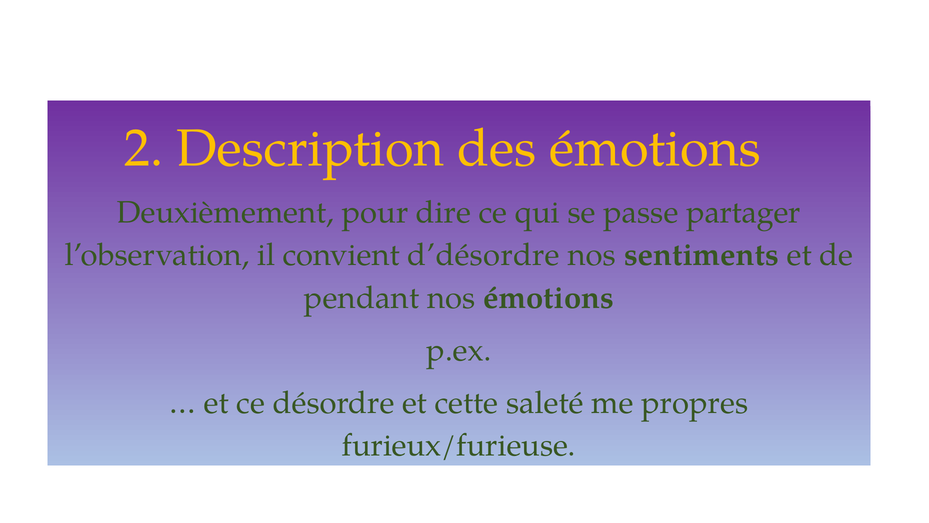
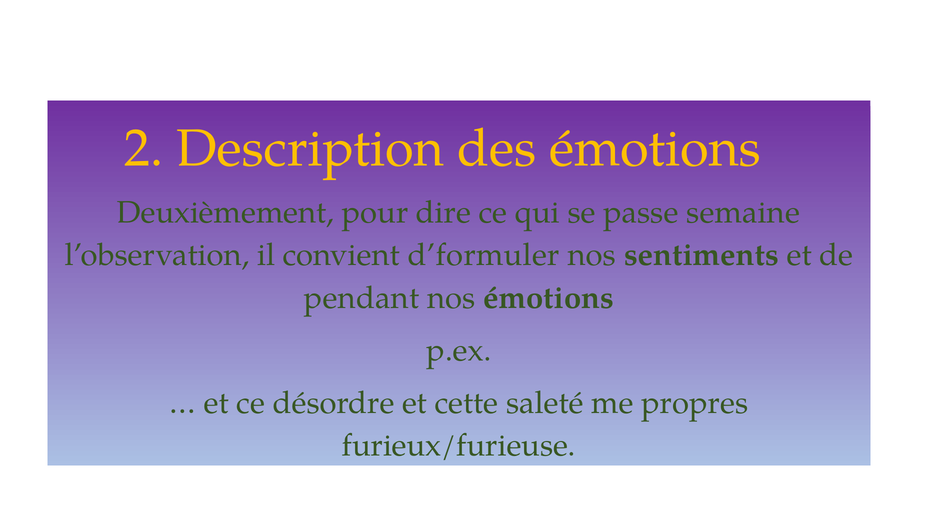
partager: partager -> semaine (743, 212)
d’désordre: d’désordre -> d’formuler (484, 255)
